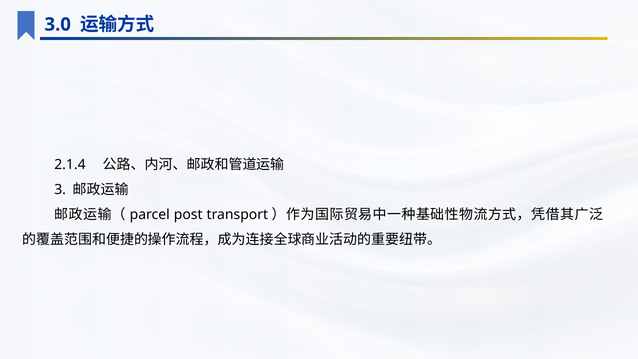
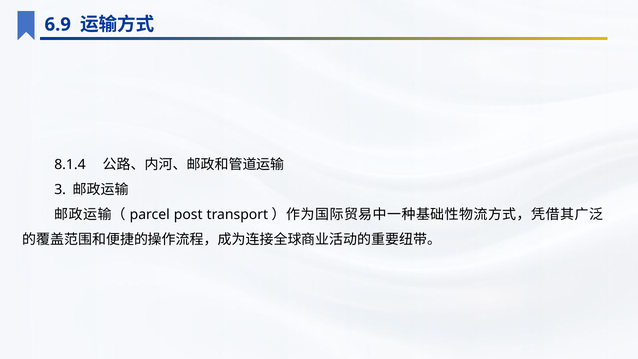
3.0: 3.0 -> 6.9 (58, 24)
2.1.4: 2.1.4 -> 8.1.4 (70, 164)
